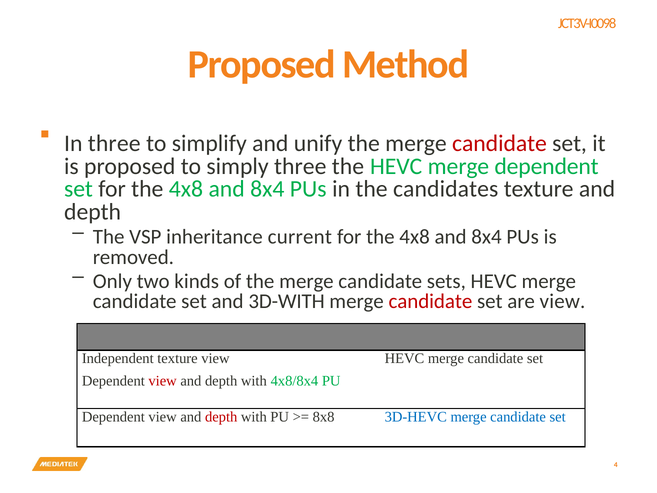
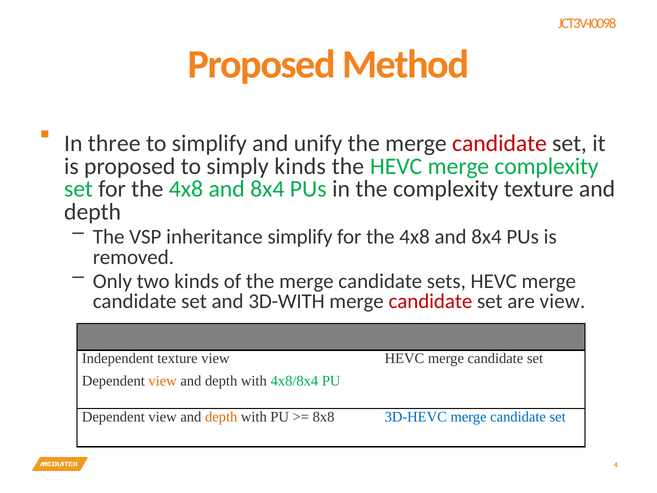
simply three: three -> kinds (300, 166)
merge dependent: dependent -> complexity (547, 166)
the candidates: candidates -> complexity (446, 189)
inheritance current: current -> simplify (300, 237)
view colour: red -> orange (163, 381)
depth colour: red -> orange (221, 417)
